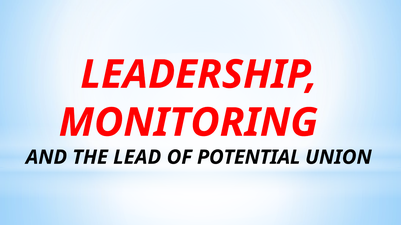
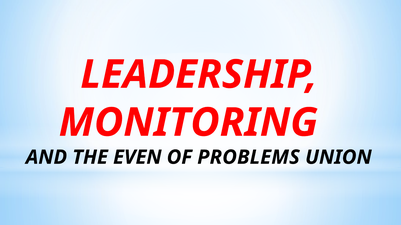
LEAD: LEAD -> EVEN (137, 158)
POTENTIAL: POTENTIAL -> PROBLEMS (248, 158)
